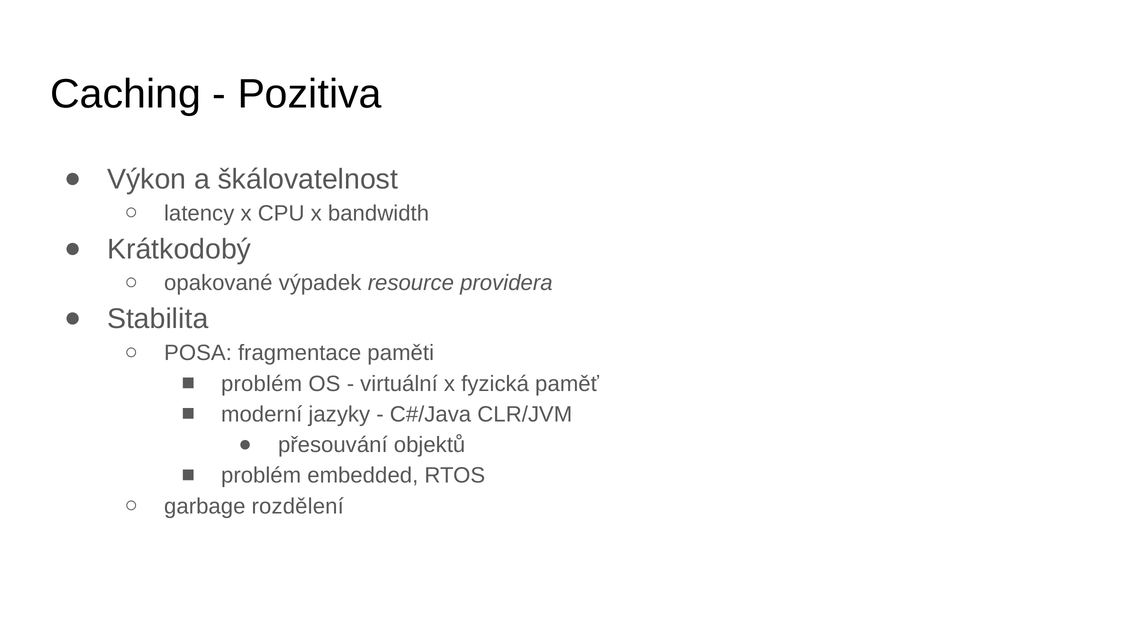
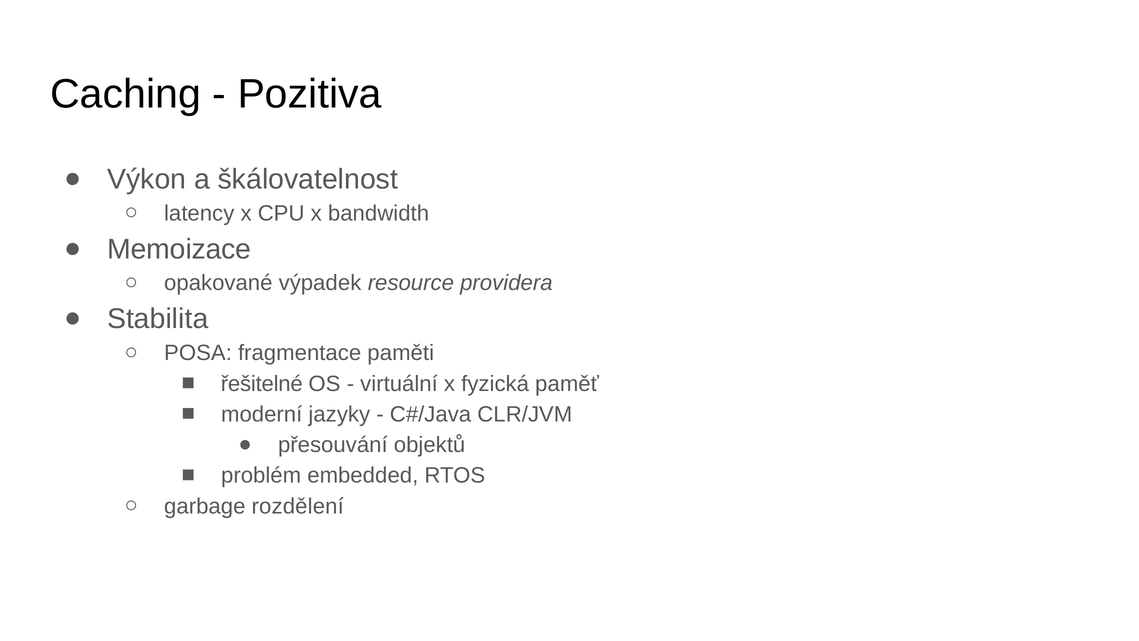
Krátkodobý: Krátkodobý -> Memoizace (179, 249)
problém: problém -> řešitelné (262, 384)
